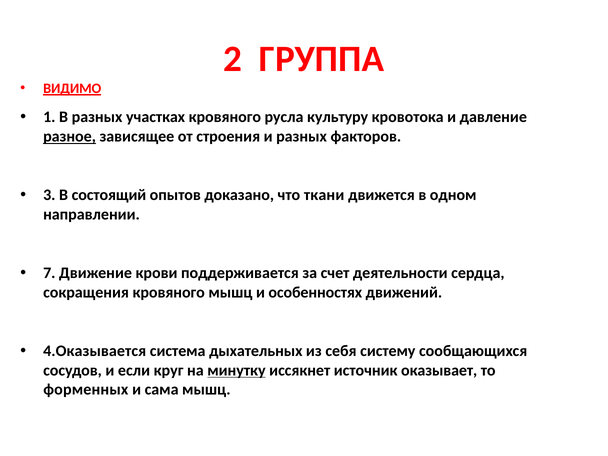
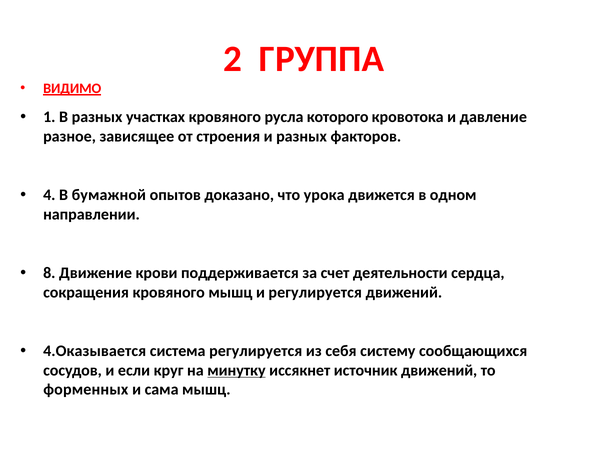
культуру: культуру -> которого (338, 117)
разное underline: present -> none (70, 136)
3: 3 -> 4 (49, 195)
состоящий: состоящий -> бумажной (109, 195)
ткани: ткани -> урока (324, 195)
7: 7 -> 8 (49, 273)
и особенностях: особенностях -> регулируется (315, 292)
система дыхательных: дыхательных -> регулируется (256, 351)
источник оказывает: оказывает -> движений (439, 370)
